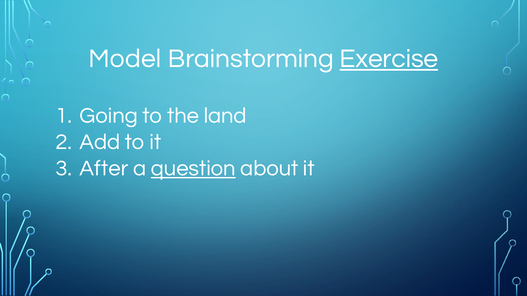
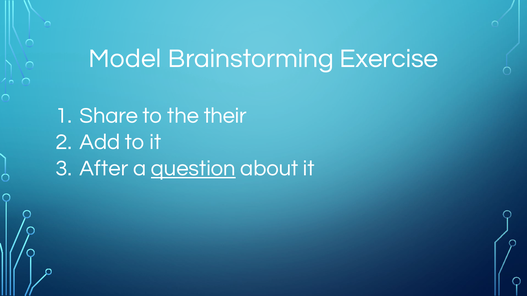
Exercise underline: present -> none (389, 59)
Going: Going -> Share (109, 116)
land: land -> their (225, 116)
